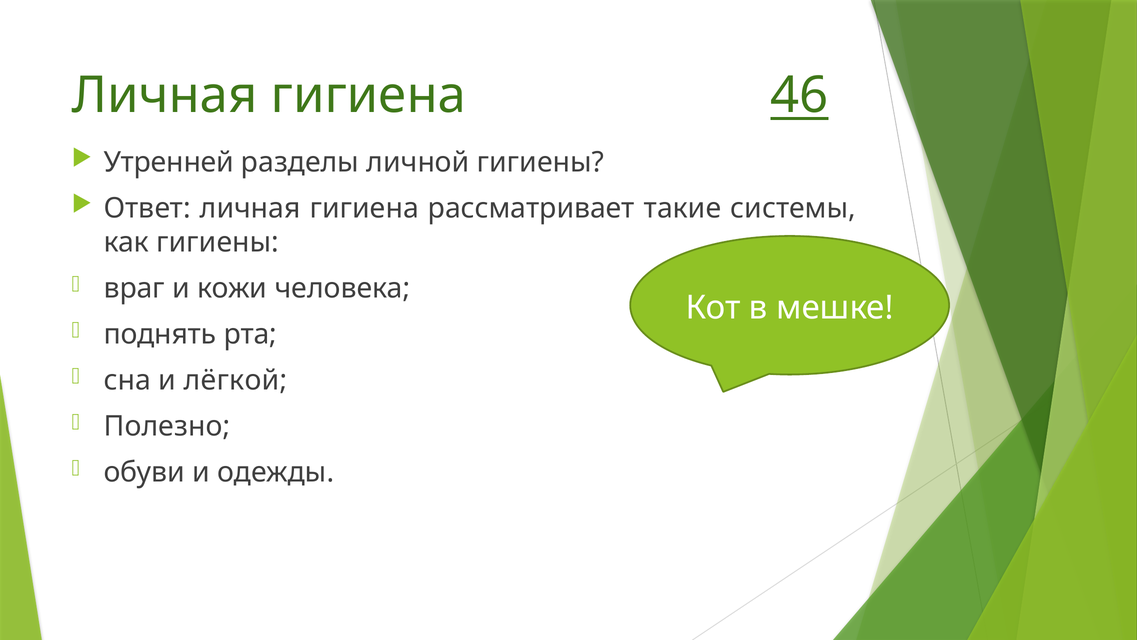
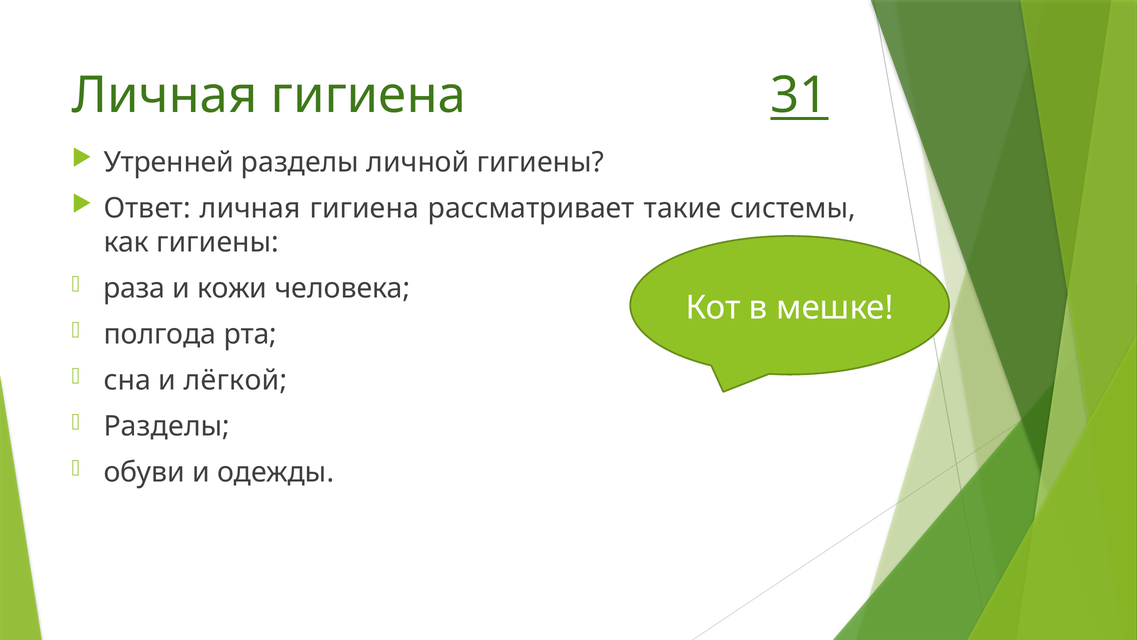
46: 46 -> 31 (799, 95)
враг: враг -> раза (134, 288)
поднять: поднять -> полгода (160, 334)
Полезно: Полезно -> Разделы (167, 426)
